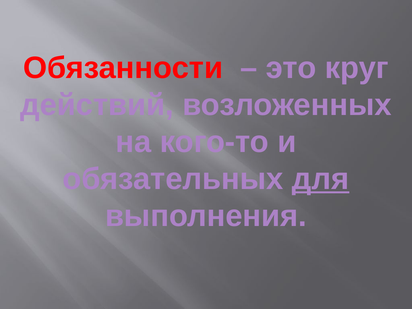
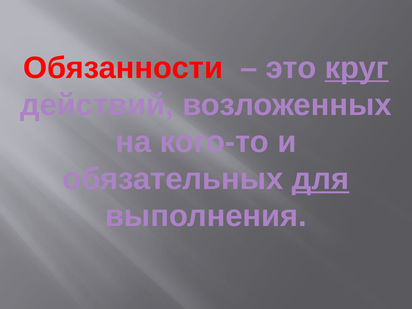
круг underline: none -> present (357, 68)
